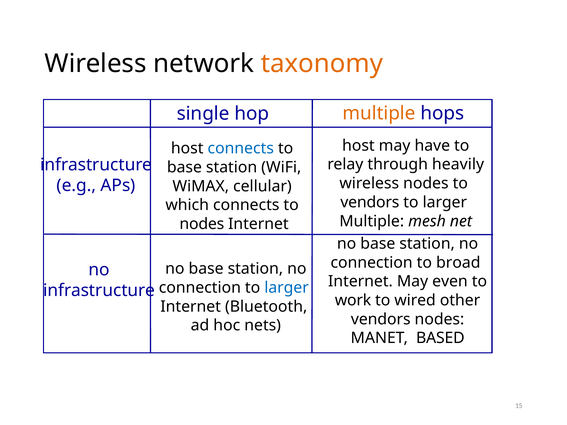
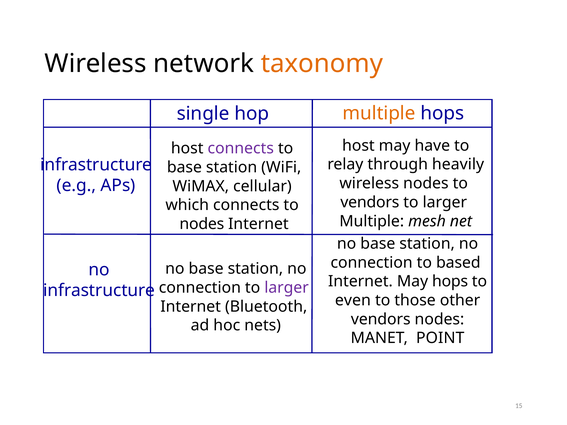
connects colour: blue -> purple (241, 149)
broad: broad -> based (458, 263)
May even: even -> hops (450, 282)
larger colour: blue -> purple (287, 288)
work: work -> even (353, 300)
wired: wired -> those (415, 300)
BASED: BASED -> POINT (440, 338)
